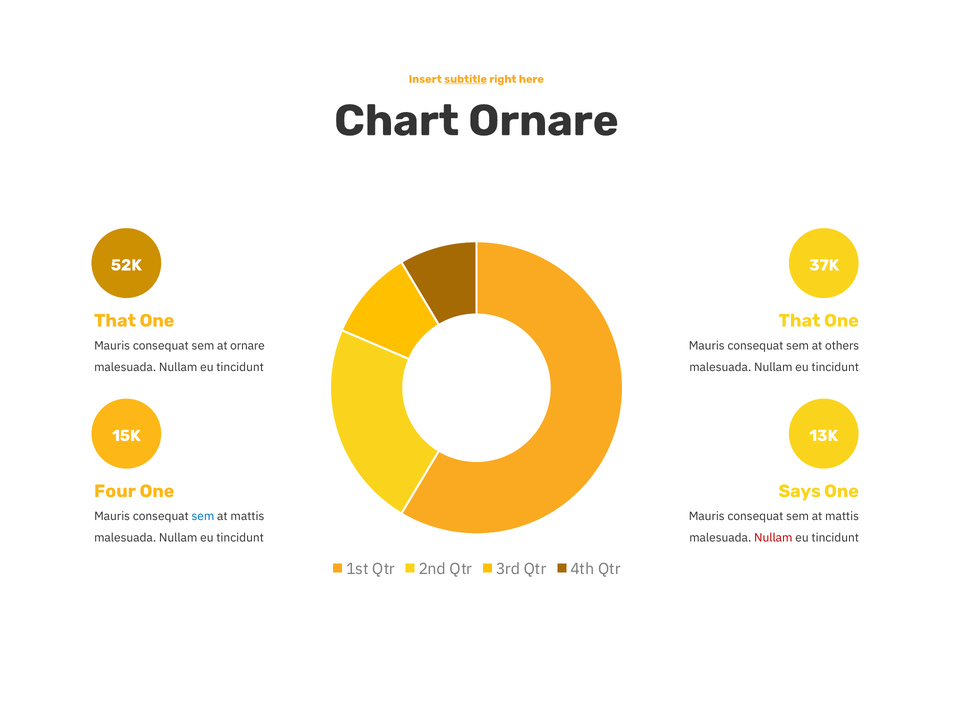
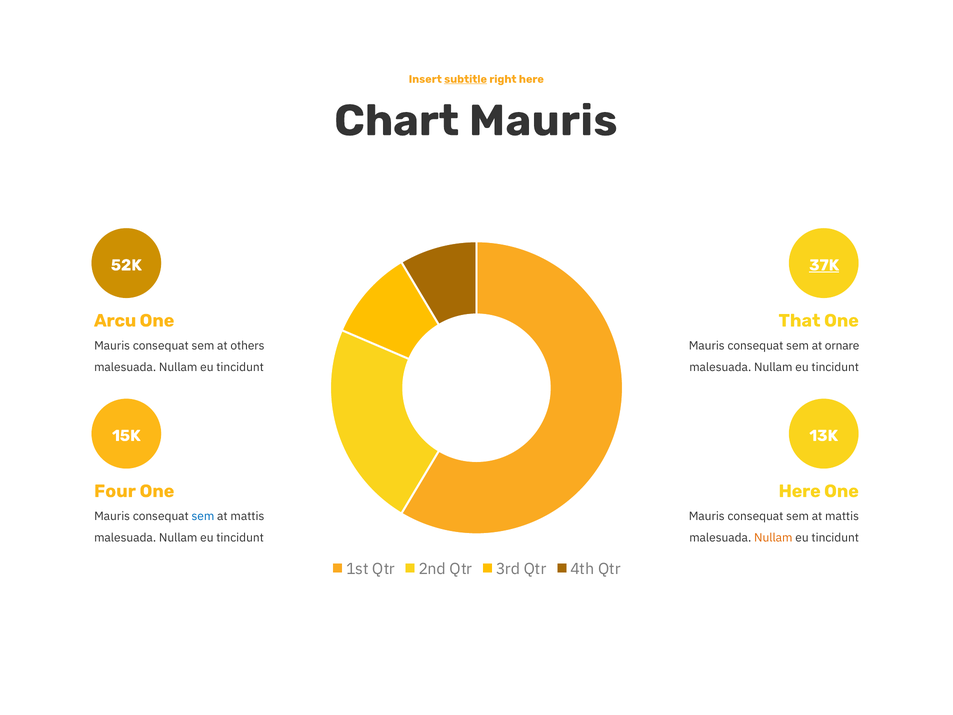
Chart Ornare: Ornare -> Mauris (543, 121)
37K underline: none -> present (824, 265)
That: That -> Arcu (115, 321)
at ornare: ornare -> others (247, 346)
others: others -> ornare (842, 346)
Says: Says -> Here (800, 491)
Nullam colour: red -> orange (773, 538)
